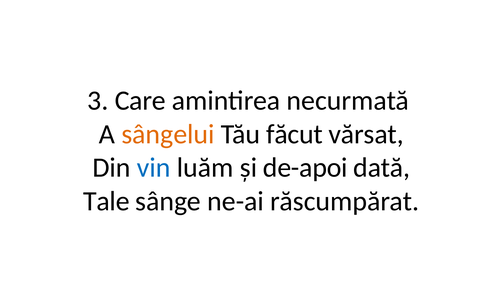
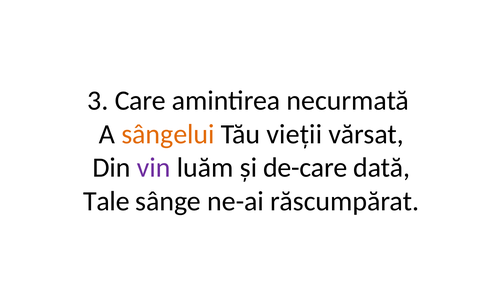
făcut: făcut -> vieții (294, 134)
vin colour: blue -> purple (154, 168)
de-apoi: de-apoi -> de-care (305, 168)
